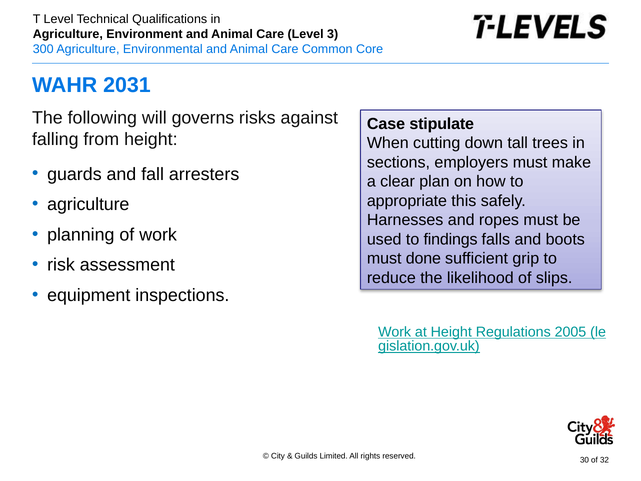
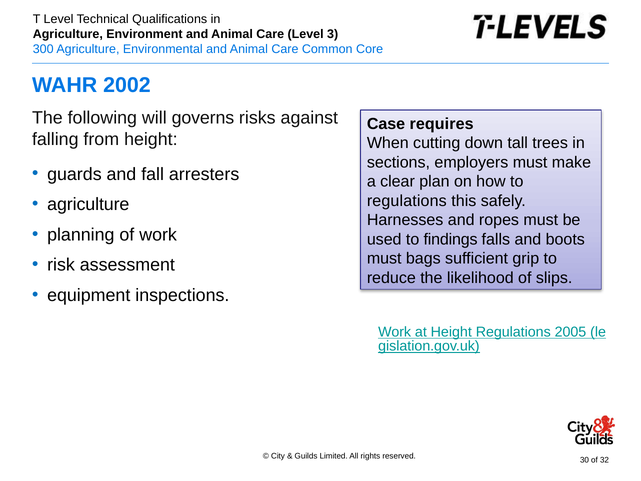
2031: 2031 -> 2002 (127, 85)
stipulate: stipulate -> requires (442, 124)
appropriate: appropriate -> regulations (407, 201)
done: done -> bags (423, 258)
